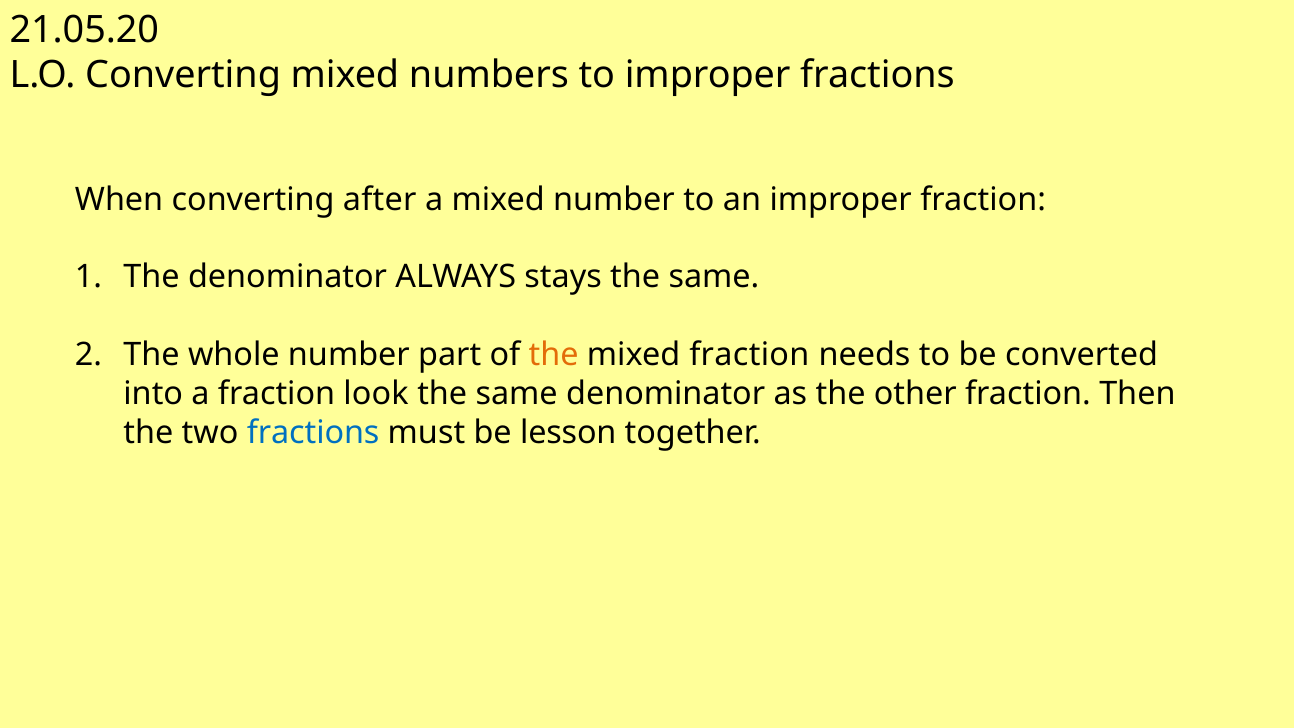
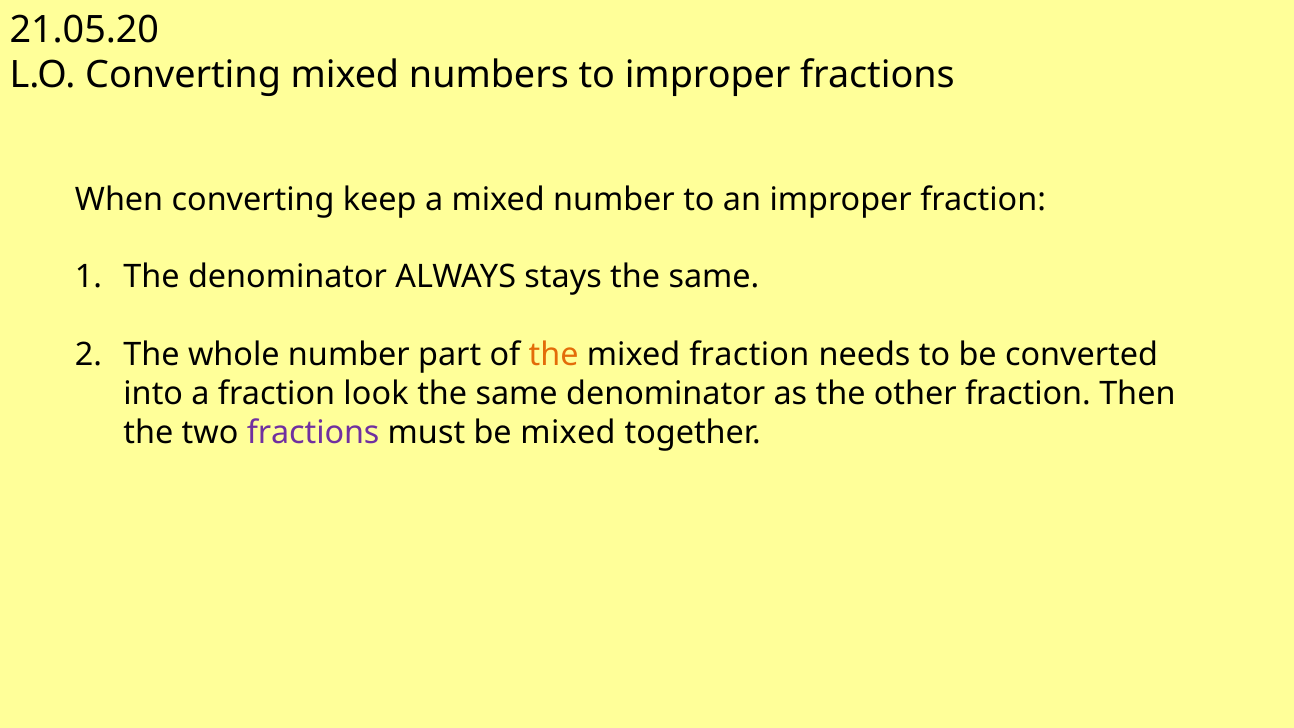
after: after -> keep (380, 199)
fractions colour: blue -> purple (313, 432)
be lesson: lesson -> mixed (568, 432)
